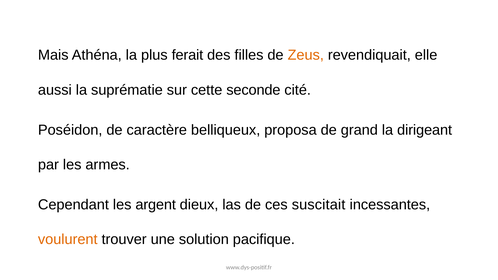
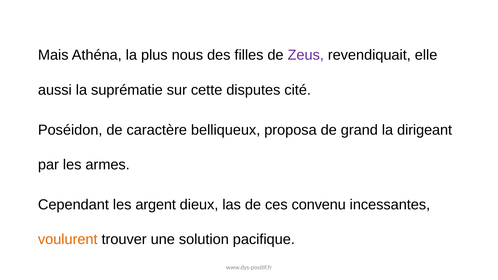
ferait: ferait -> nous (187, 55)
Zeus colour: orange -> purple (306, 55)
seconde: seconde -> disputes (253, 90)
suscitait: suscitait -> convenu (319, 205)
